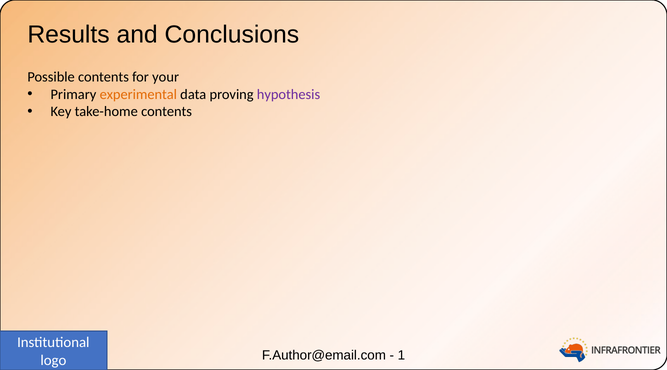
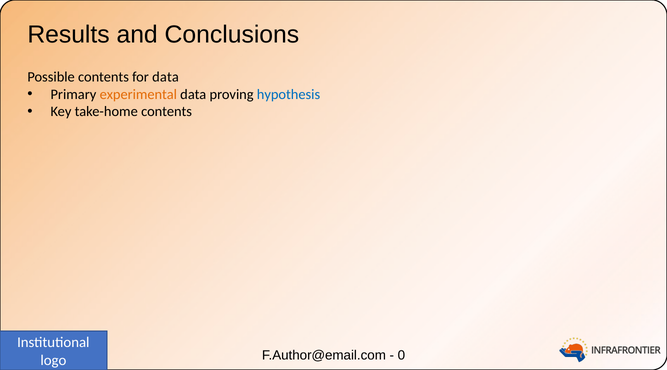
for your: your -> data (166, 77)
hypothesis colour: purple -> blue (289, 94)
1: 1 -> 0 (401, 356)
